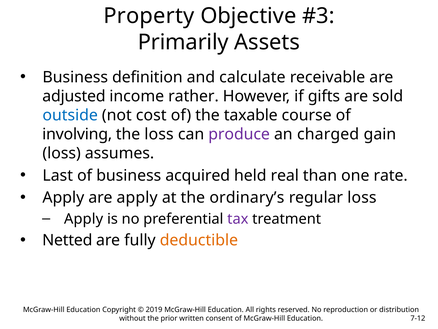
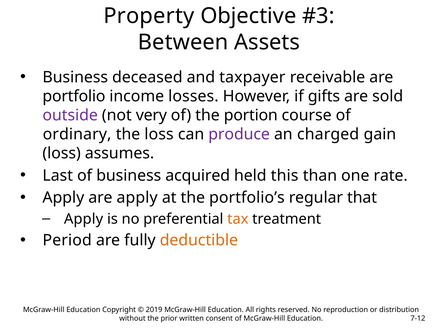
Primarily: Primarily -> Between (183, 42)
definition: definition -> deceased (147, 77)
calculate: calculate -> taxpayer (252, 77)
adjusted: adjusted -> portfolio (74, 96)
rather: rather -> losses (193, 96)
outside colour: blue -> purple (70, 115)
cost: cost -> very (151, 115)
taxable: taxable -> portion (251, 115)
involving: involving -> ordinary (77, 134)
real: real -> this (285, 175)
ordinary’s: ordinary’s -> portfolio’s (247, 197)
regular loss: loss -> that (362, 197)
tax colour: purple -> orange (238, 219)
Netted: Netted -> Period (67, 240)
